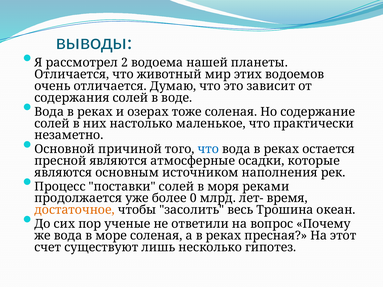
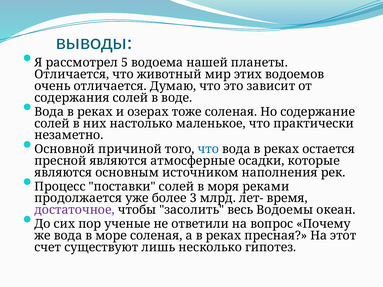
2: 2 -> 5 (124, 63)
0: 0 -> 3 (193, 198)
достаточное colour: orange -> purple (75, 210)
Трошина: Трошина -> Водоемы (285, 210)
